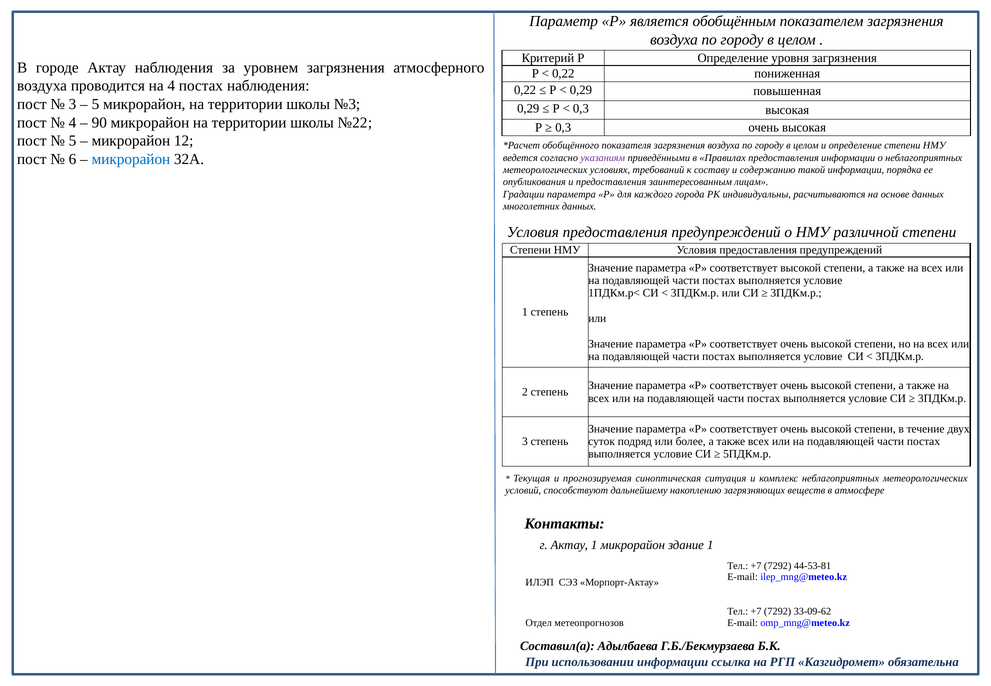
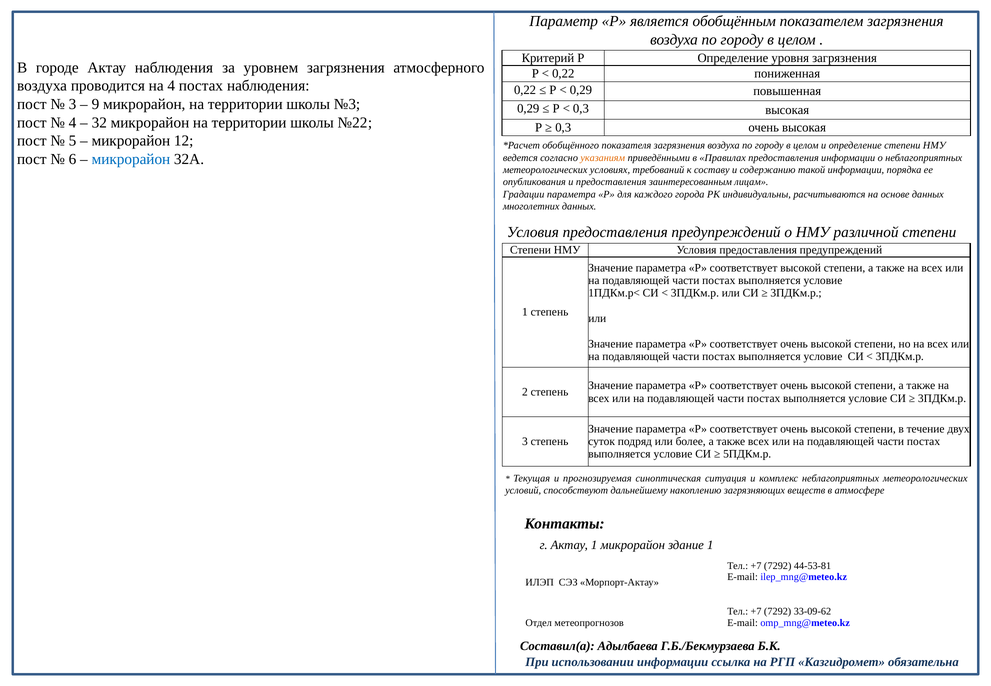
5: 5 -> 9 (95, 104)
90: 90 -> 32 (99, 123)
указаниям colour: purple -> orange (603, 158)
